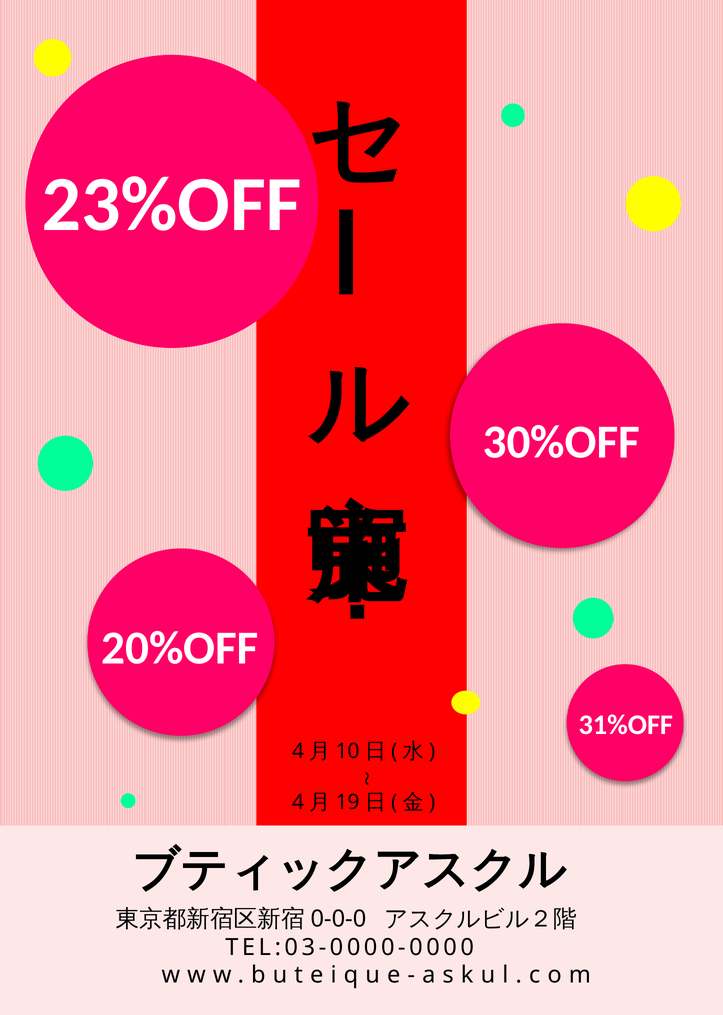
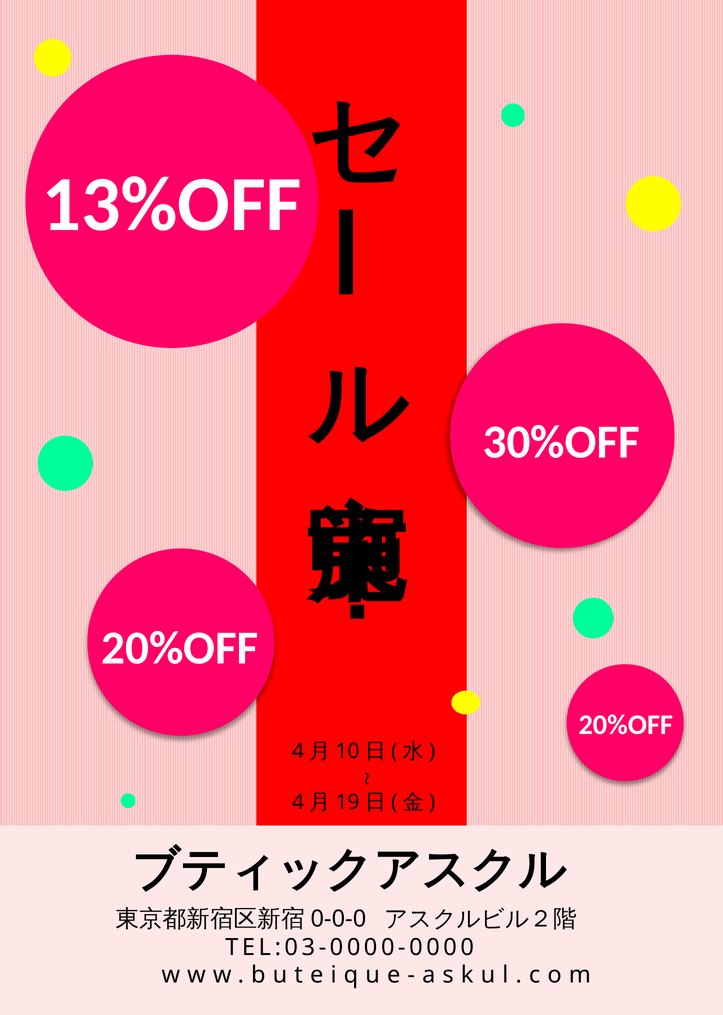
23%OFF: 23%OFF -> 13%OFF (172, 205)
31%OFF: 31%OFF -> 20%OFF (626, 724)
